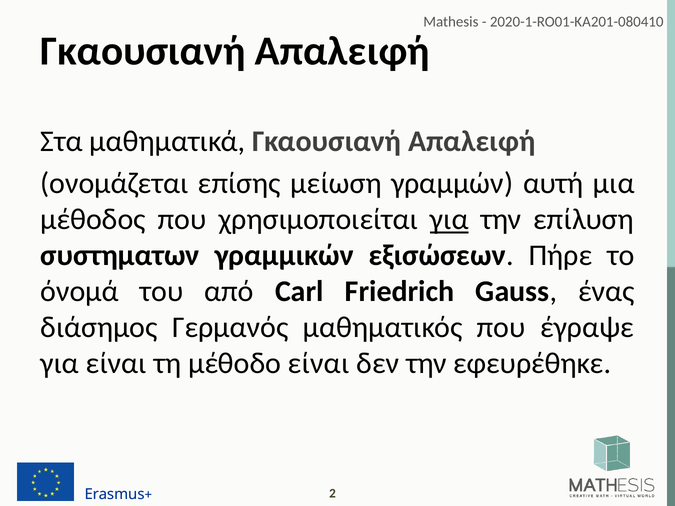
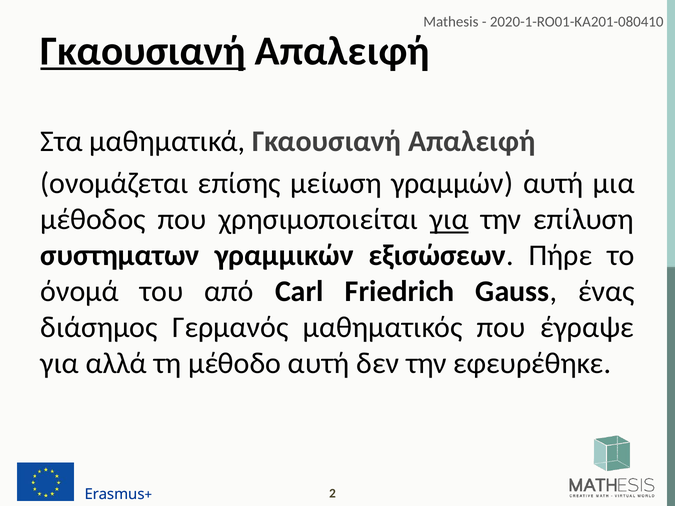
Γκαουσιανή underline: none -> present (143, 51)
για είναι: είναι -> αλλά (116, 364)
μέθοδο είναι: είναι -> αυτή (319, 364)
